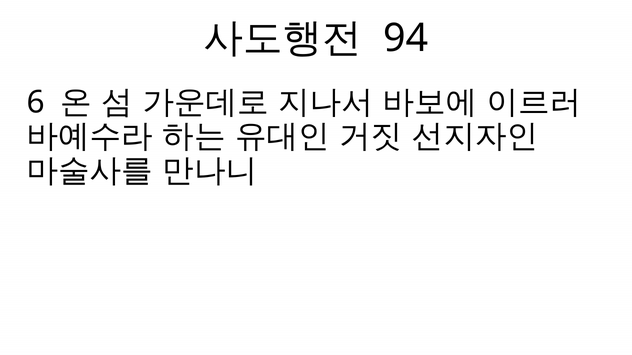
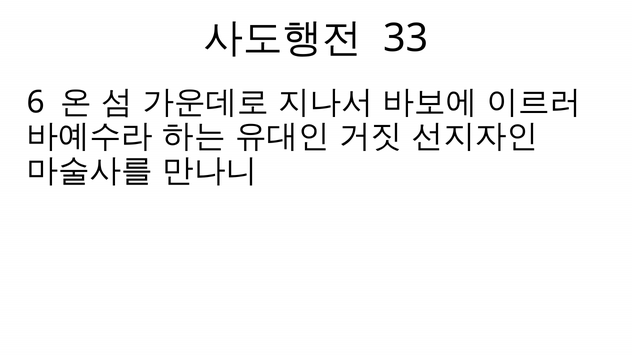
94: 94 -> 33 (406, 38)
